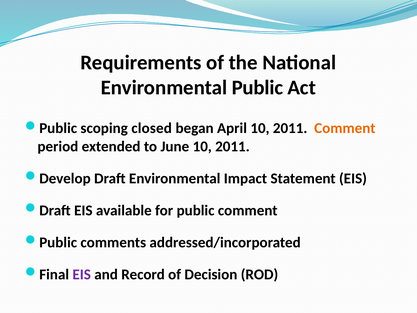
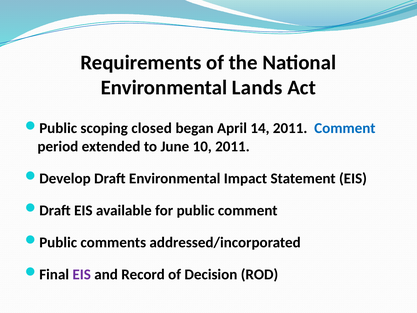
Environmental Public: Public -> Lands (257, 88)
April 10: 10 -> 14 (260, 128)
Comment colour: orange -> blue (345, 128)
